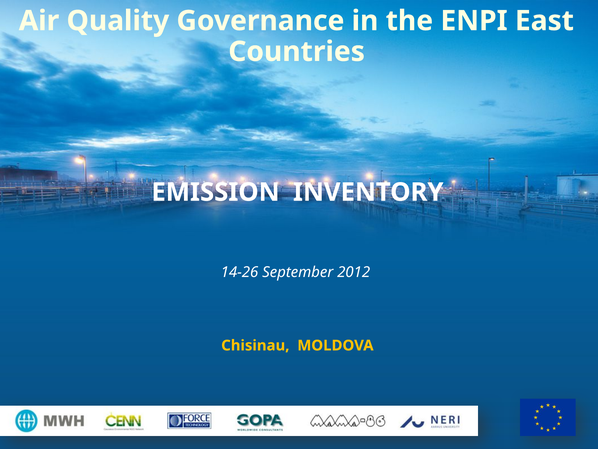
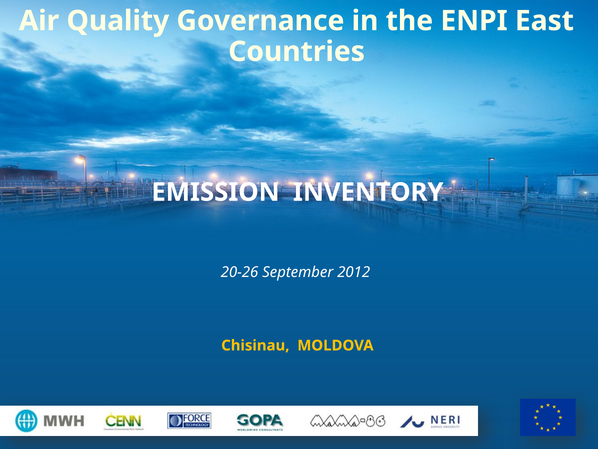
14-26: 14-26 -> 20-26 (240, 272)
